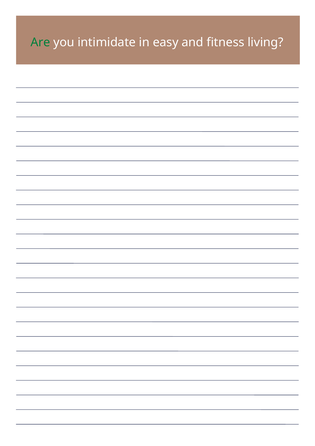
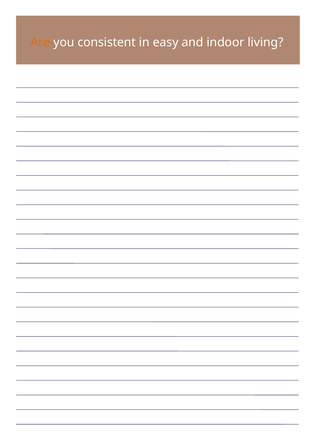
Are colour: green -> orange (40, 42)
intimidate: intimidate -> consistent (107, 42)
fitness: fitness -> indoor (226, 42)
